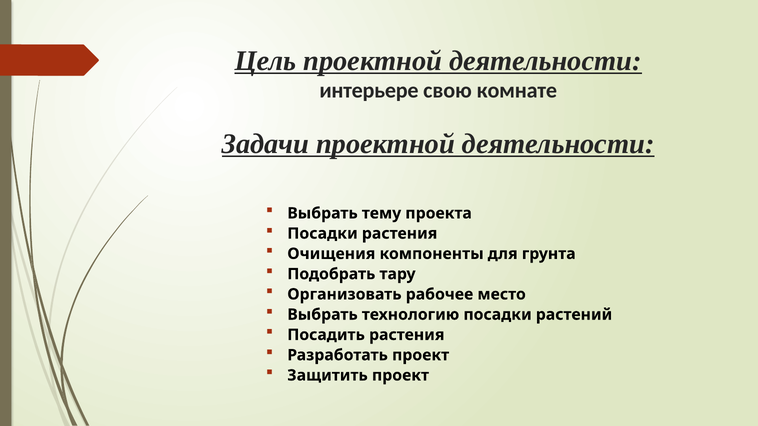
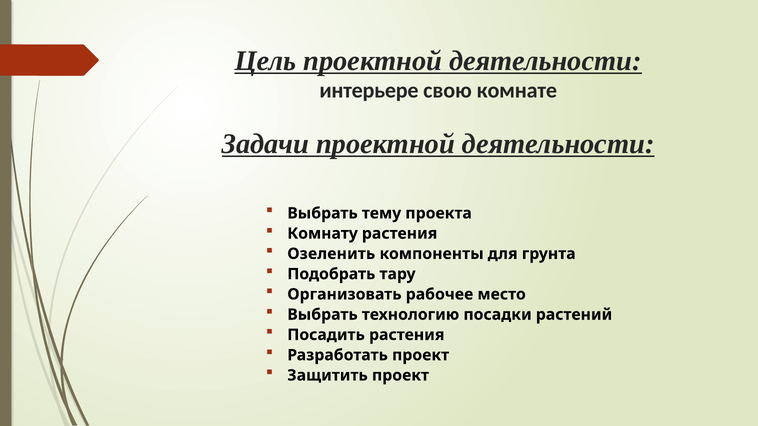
Посадки: Посадки -> Комнату (323, 234)
Очищения: Очищения -> Озеленить (331, 254)
